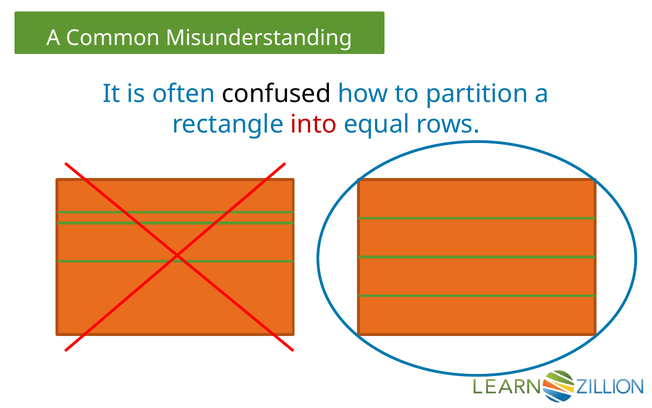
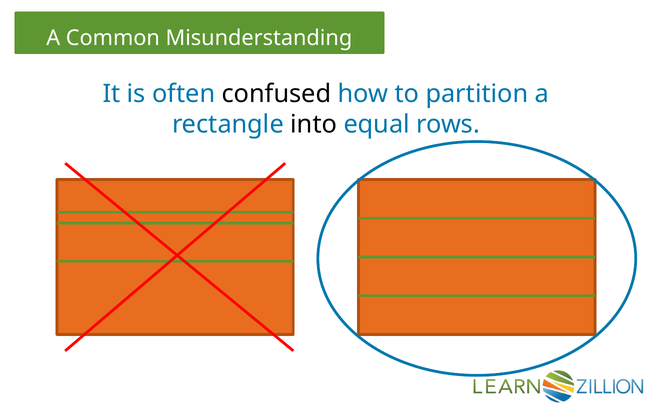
into colour: red -> black (314, 124)
